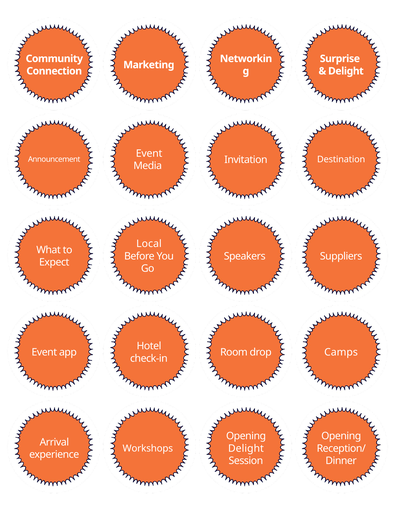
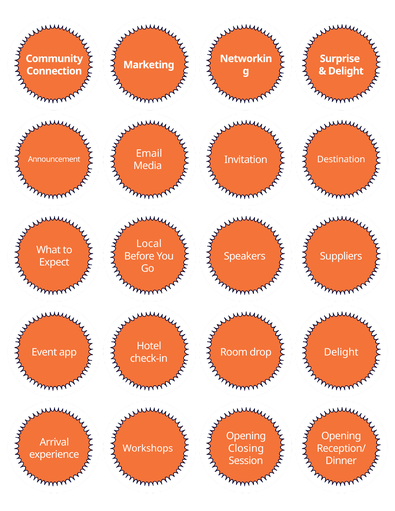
Event: Event -> Email (149, 153)
drop Camps: Camps -> Delight (341, 352)
Delight: Delight -> Closing (246, 449)
